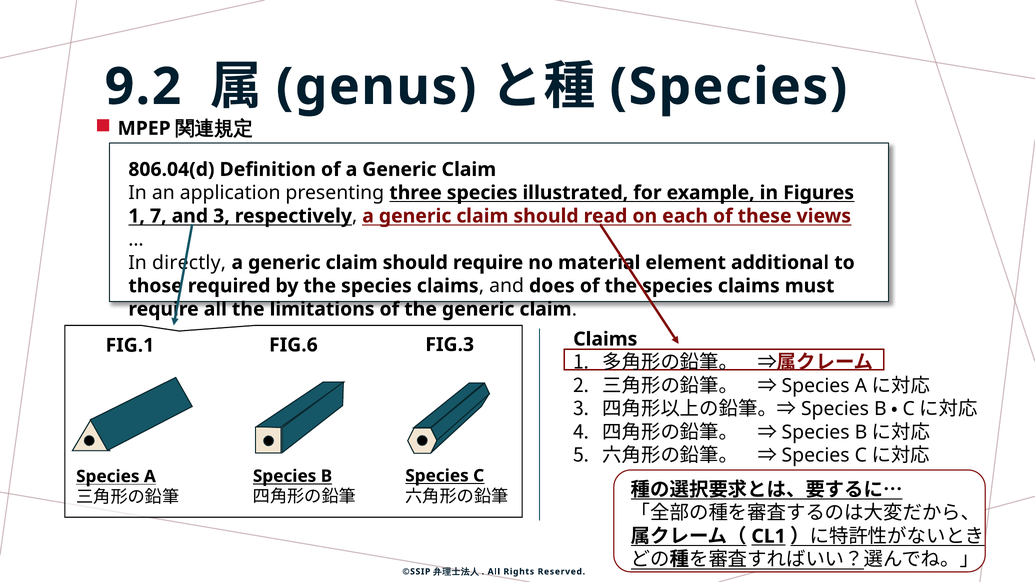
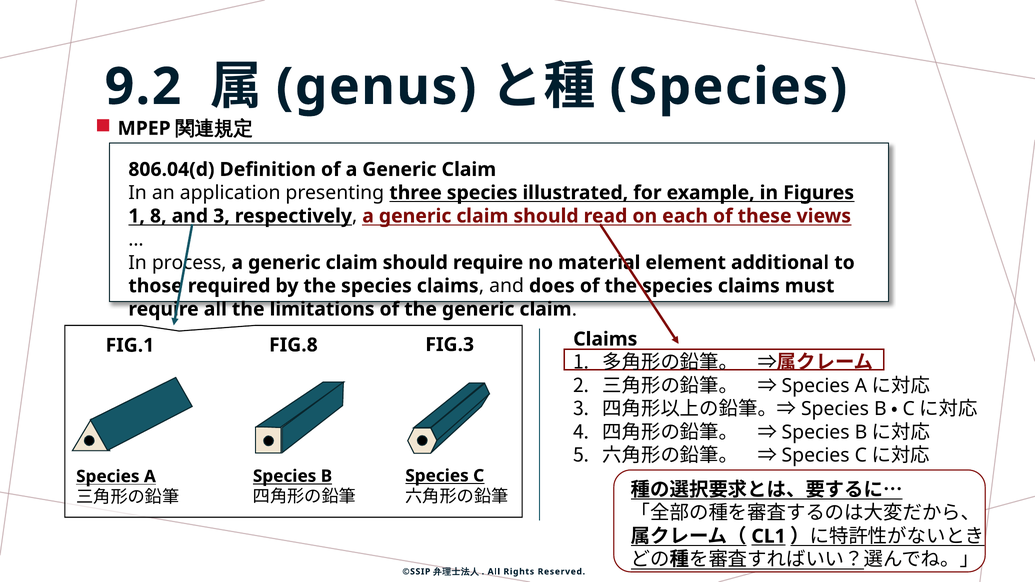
7: 7 -> 8 (158, 216)
directly: directly -> process (189, 263)
FIG.6: FIG.6 -> FIG.8 (293, 345)
